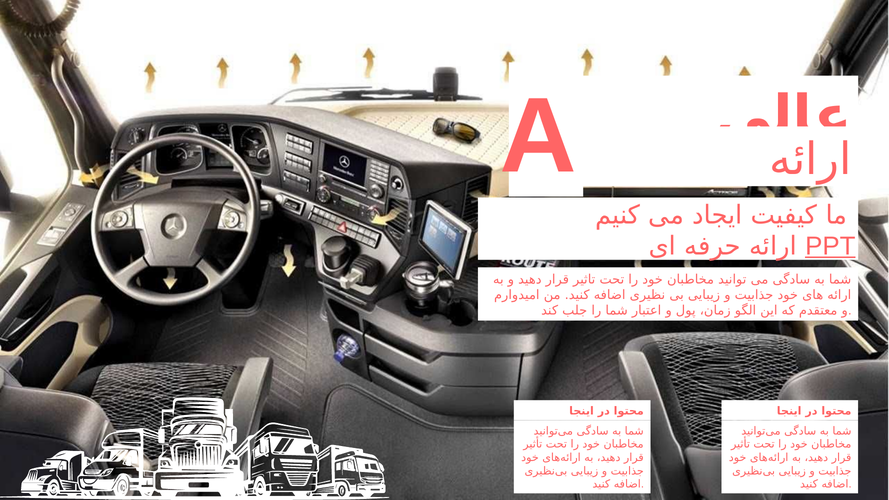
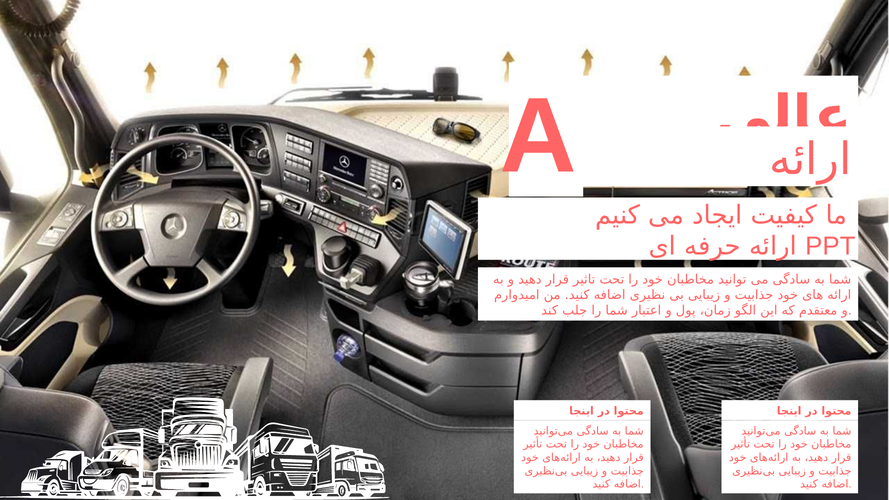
PPT underline: present -> none (830, 246)
